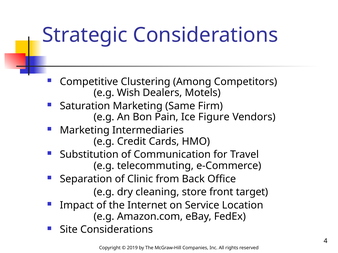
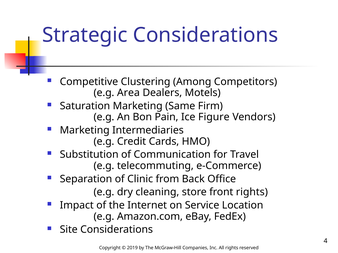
Wish: Wish -> Area (128, 93)
front target: target -> rights (252, 192)
